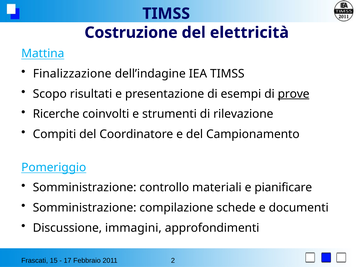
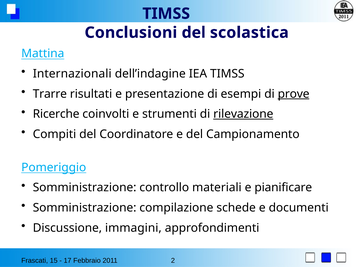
Costruzione: Costruzione -> Conclusioni (131, 33)
elettricità: elettricità -> scolastica (249, 33)
Finalizzazione: Finalizzazione -> Internazionali (72, 74)
Scopo: Scopo -> Trarre (50, 94)
rilevazione underline: none -> present (243, 114)
